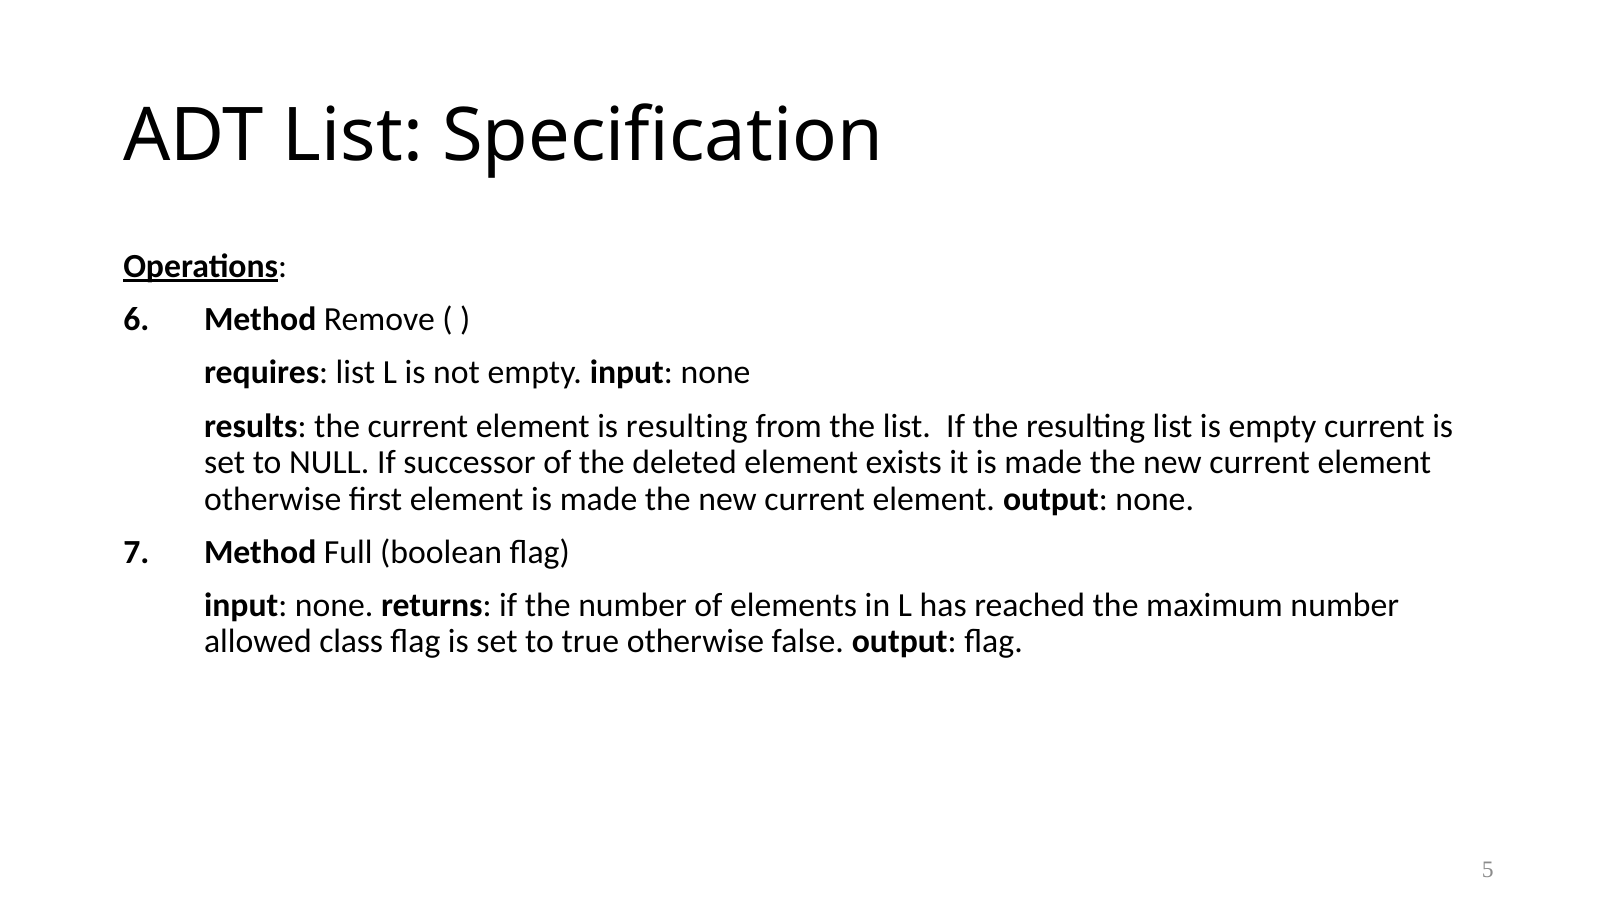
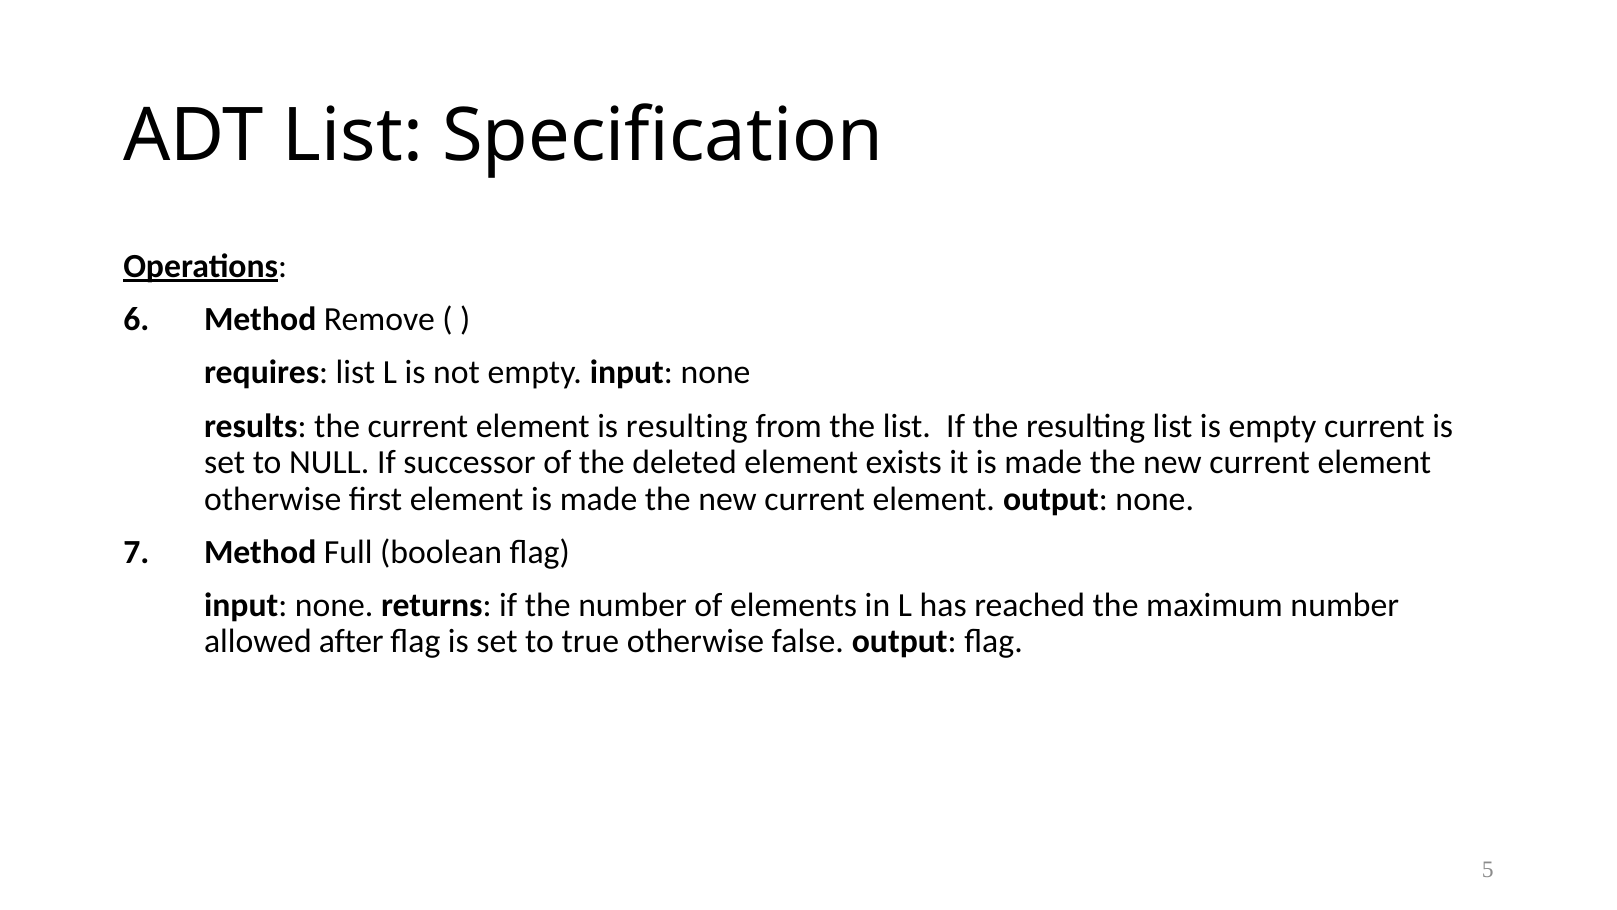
class: class -> after (351, 642)
